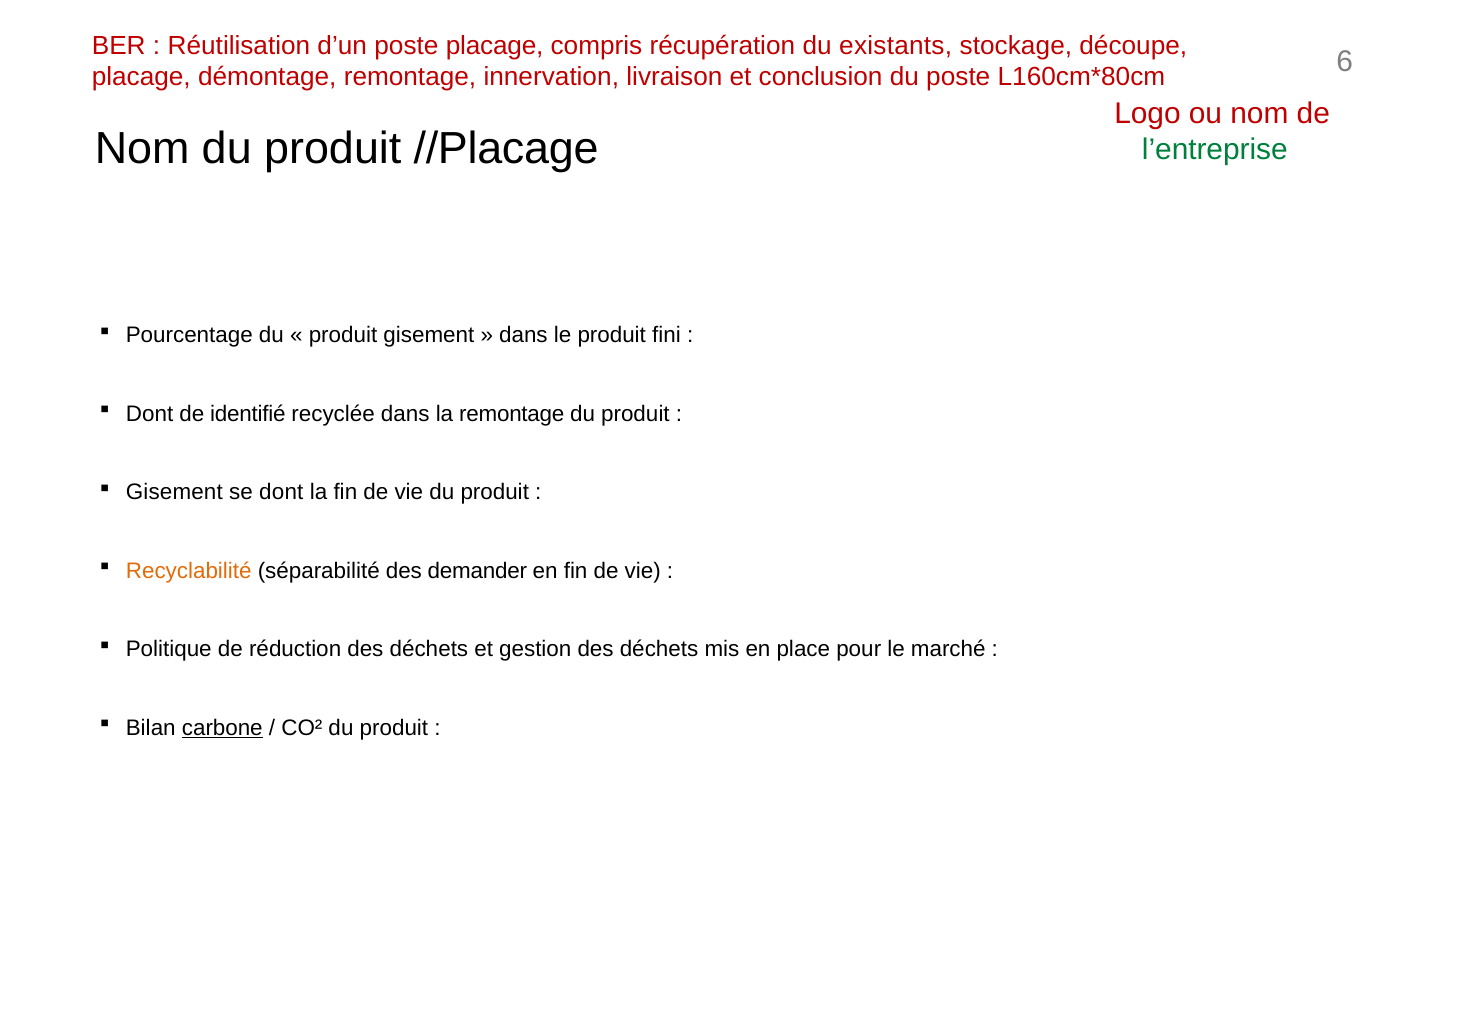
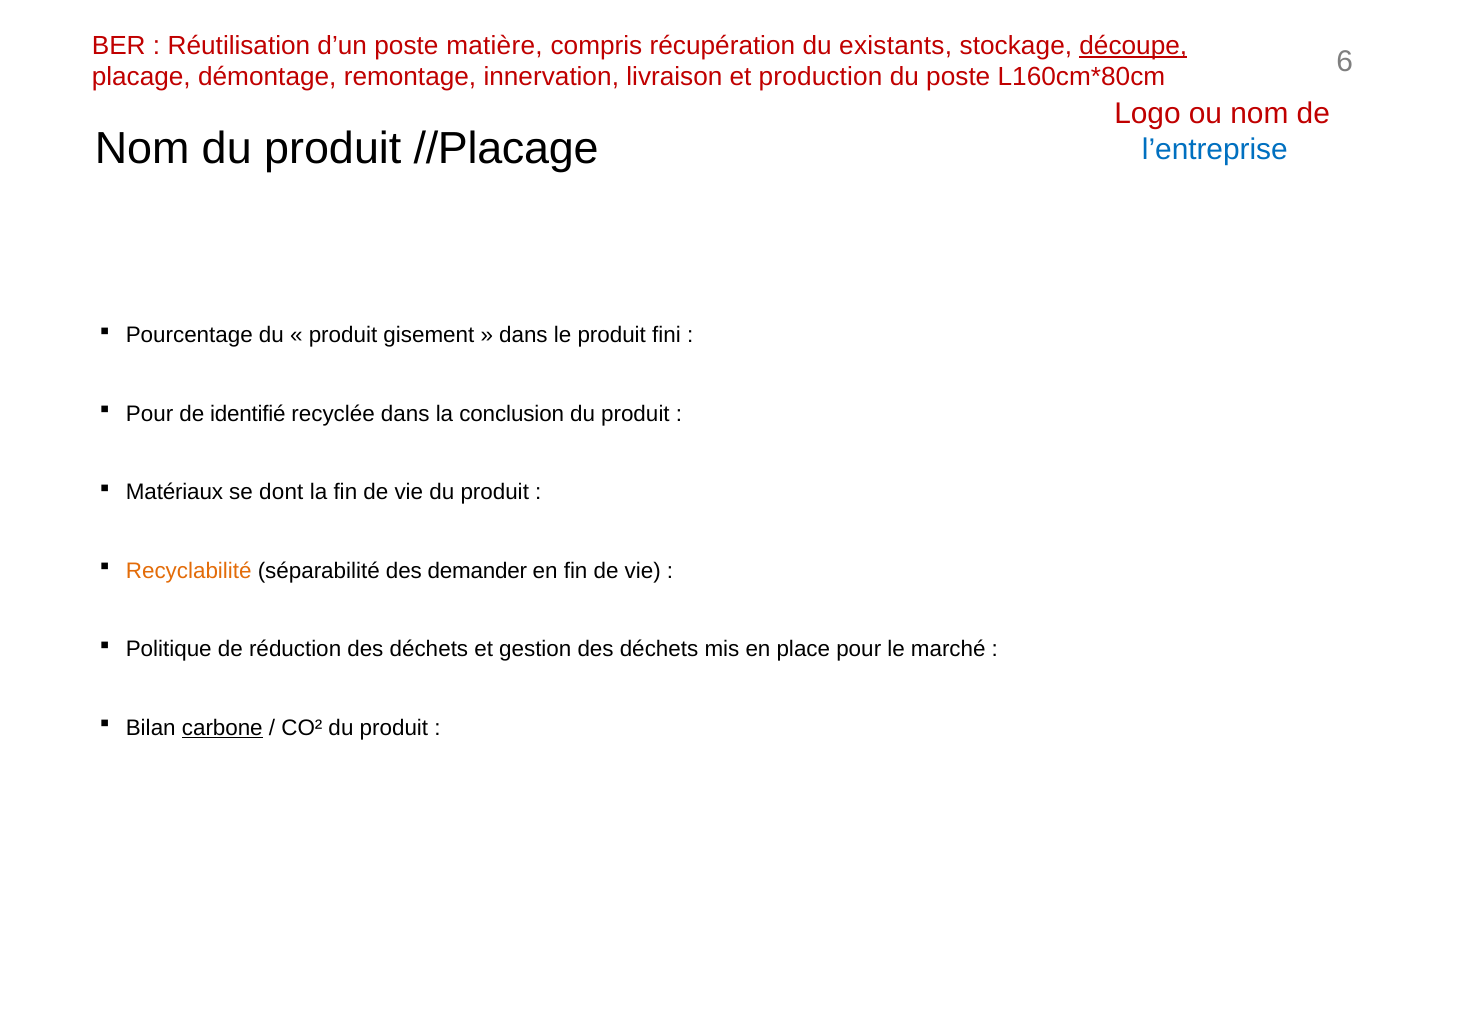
poste placage: placage -> matière (494, 46)
découpe underline: none -> present (1133, 46)
conclusion: conclusion -> production (821, 77)
l’entreprise colour: green -> blue (1215, 149)
Dont: Dont -> Pour (150, 414)
la remontage: remontage -> conclusion (512, 414)
Gisement: Gisement -> Matériaux (174, 492)
